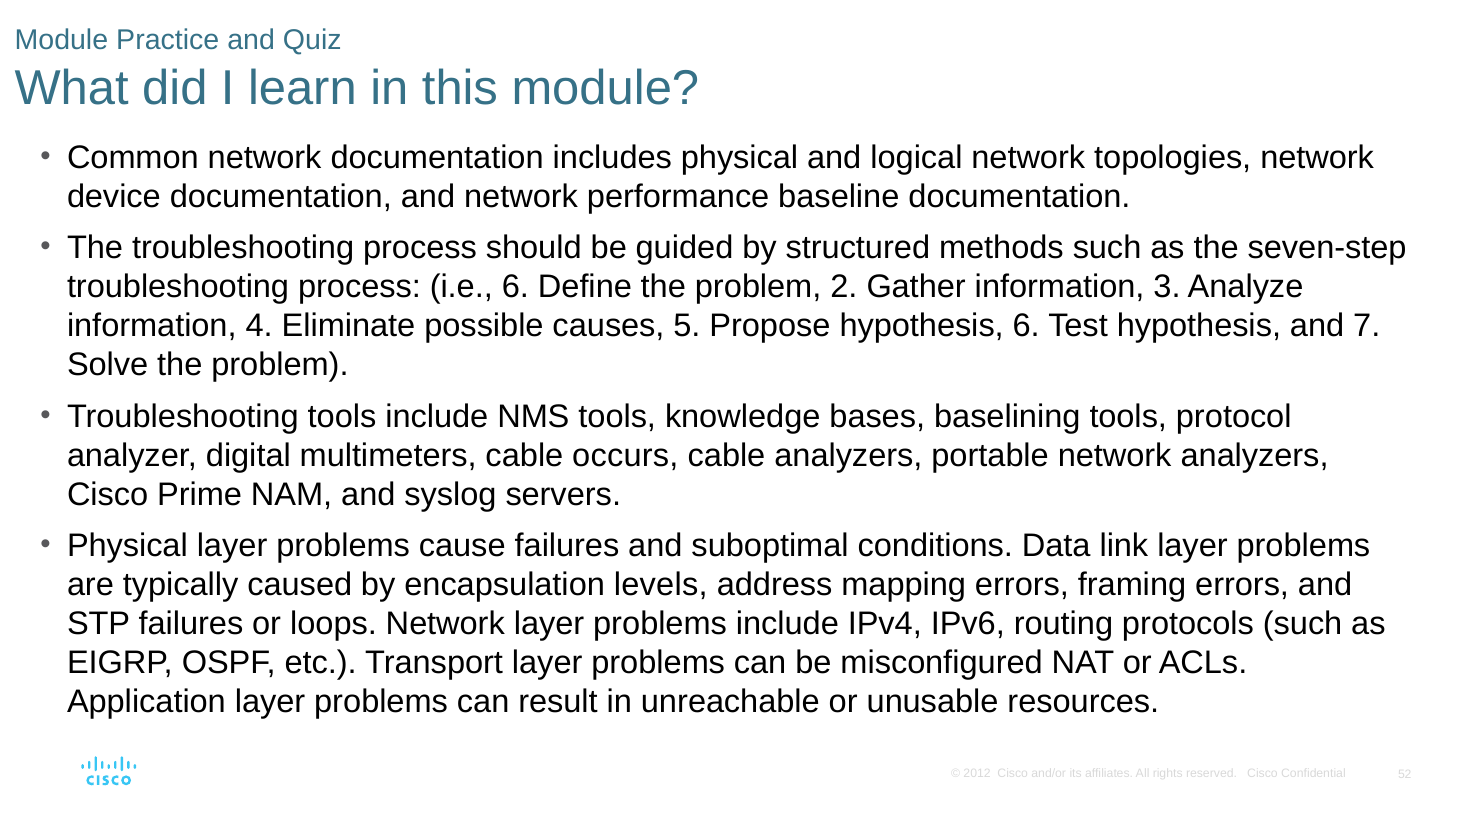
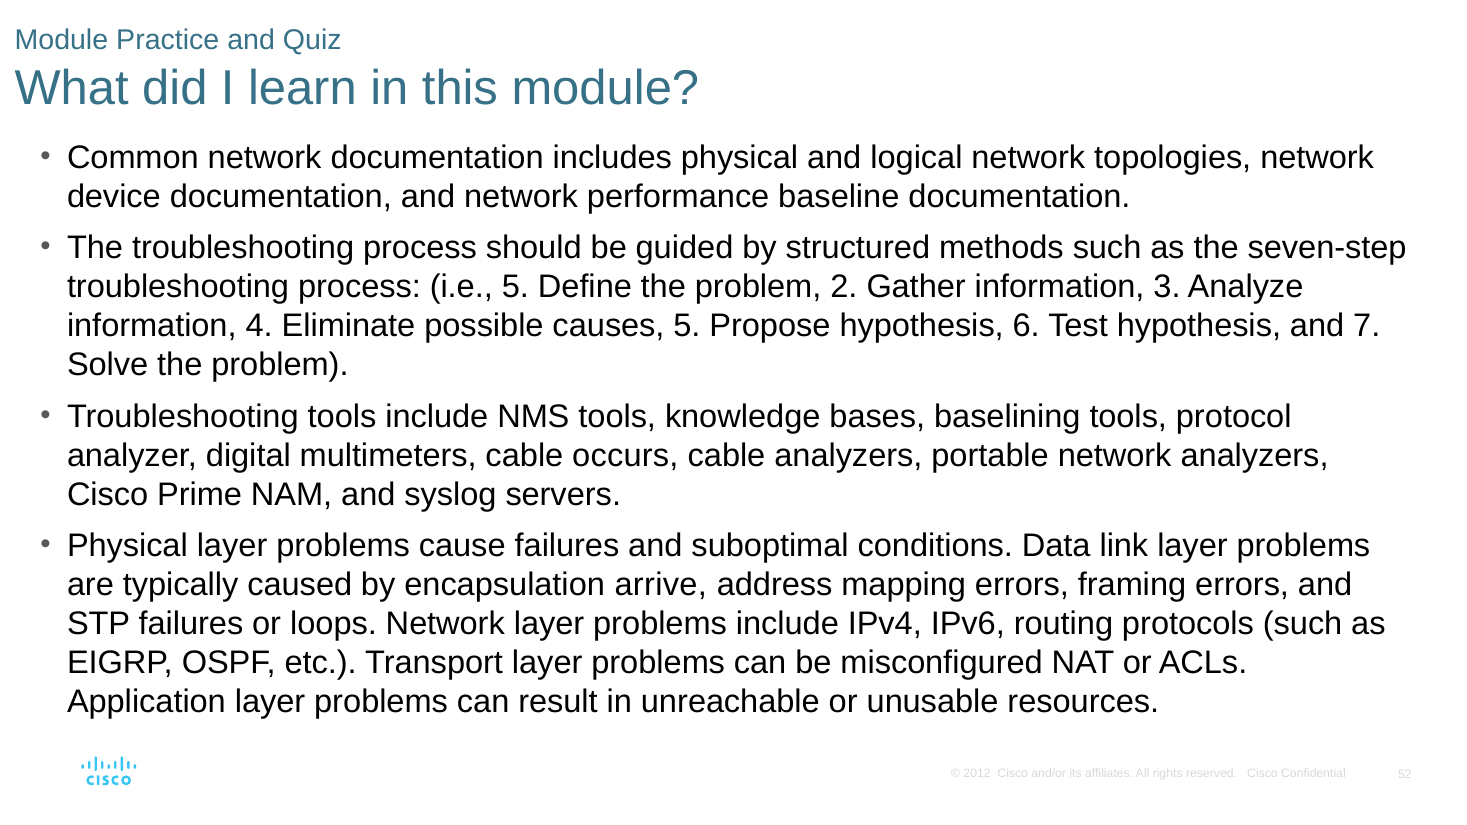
i.e 6: 6 -> 5 (515, 287)
levels: levels -> arrive (661, 585)
